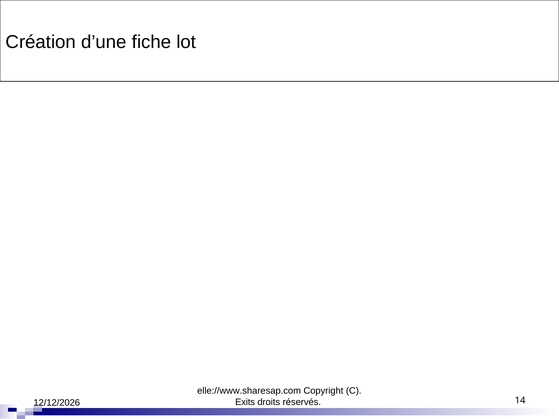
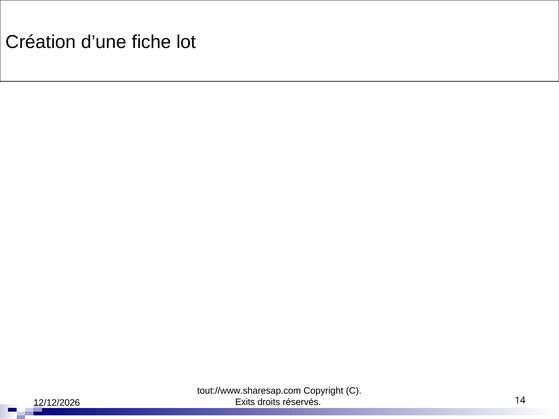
elle://www.sharesap.com: elle://www.sharesap.com -> tout://www.sharesap.com (249, 391)
